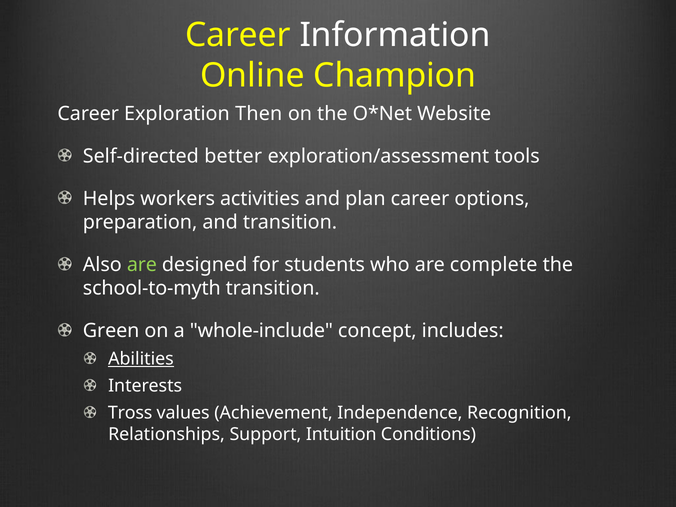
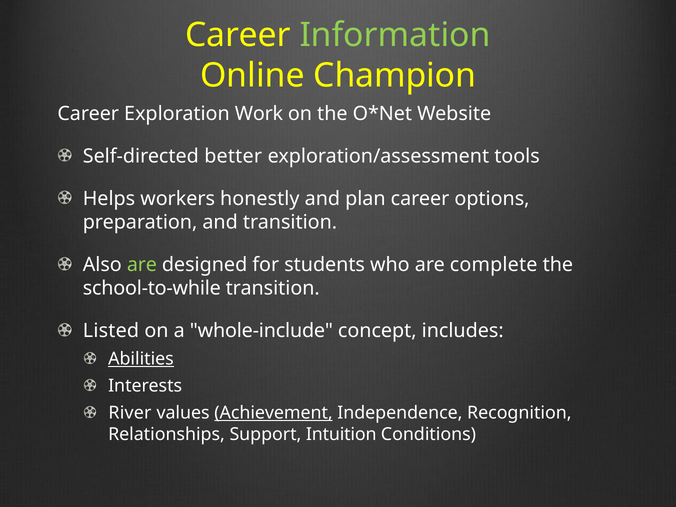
Information colour: white -> light green (395, 35)
Then: Then -> Work (259, 114)
activities: activities -> honestly (260, 199)
school-to-myth: school-to-myth -> school-to-while (152, 288)
Green: Green -> Listed (111, 331)
Tross: Tross -> River (130, 413)
Achievement underline: none -> present (273, 413)
